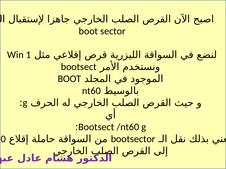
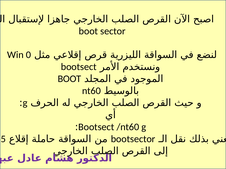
1: 1 -> 0 (28, 55)
0: 0 -> 5 (3, 139)
